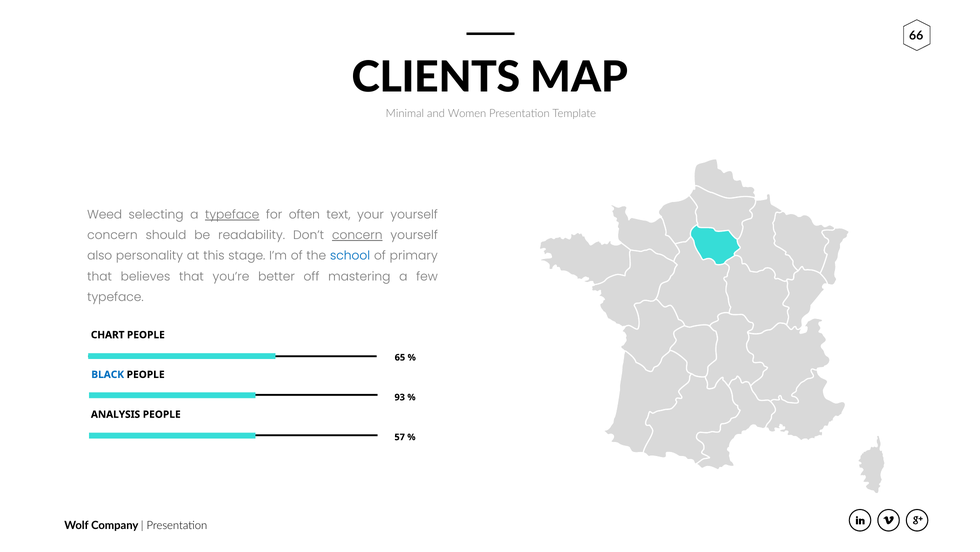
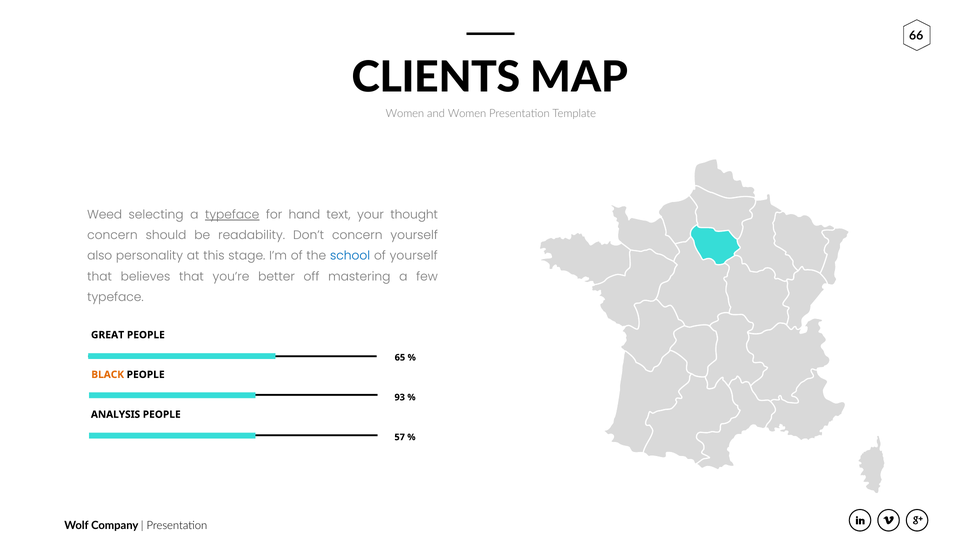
Minimal: Minimal -> Women (405, 113)
often: often -> hand (304, 214)
your yourself: yourself -> thought (414, 214)
concern underline: present -> none (357, 235)
of primary: primary -> yourself (414, 256)
CHART: CHART -> GREAT (108, 335)
BLACK colour: blue -> orange (108, 374)
